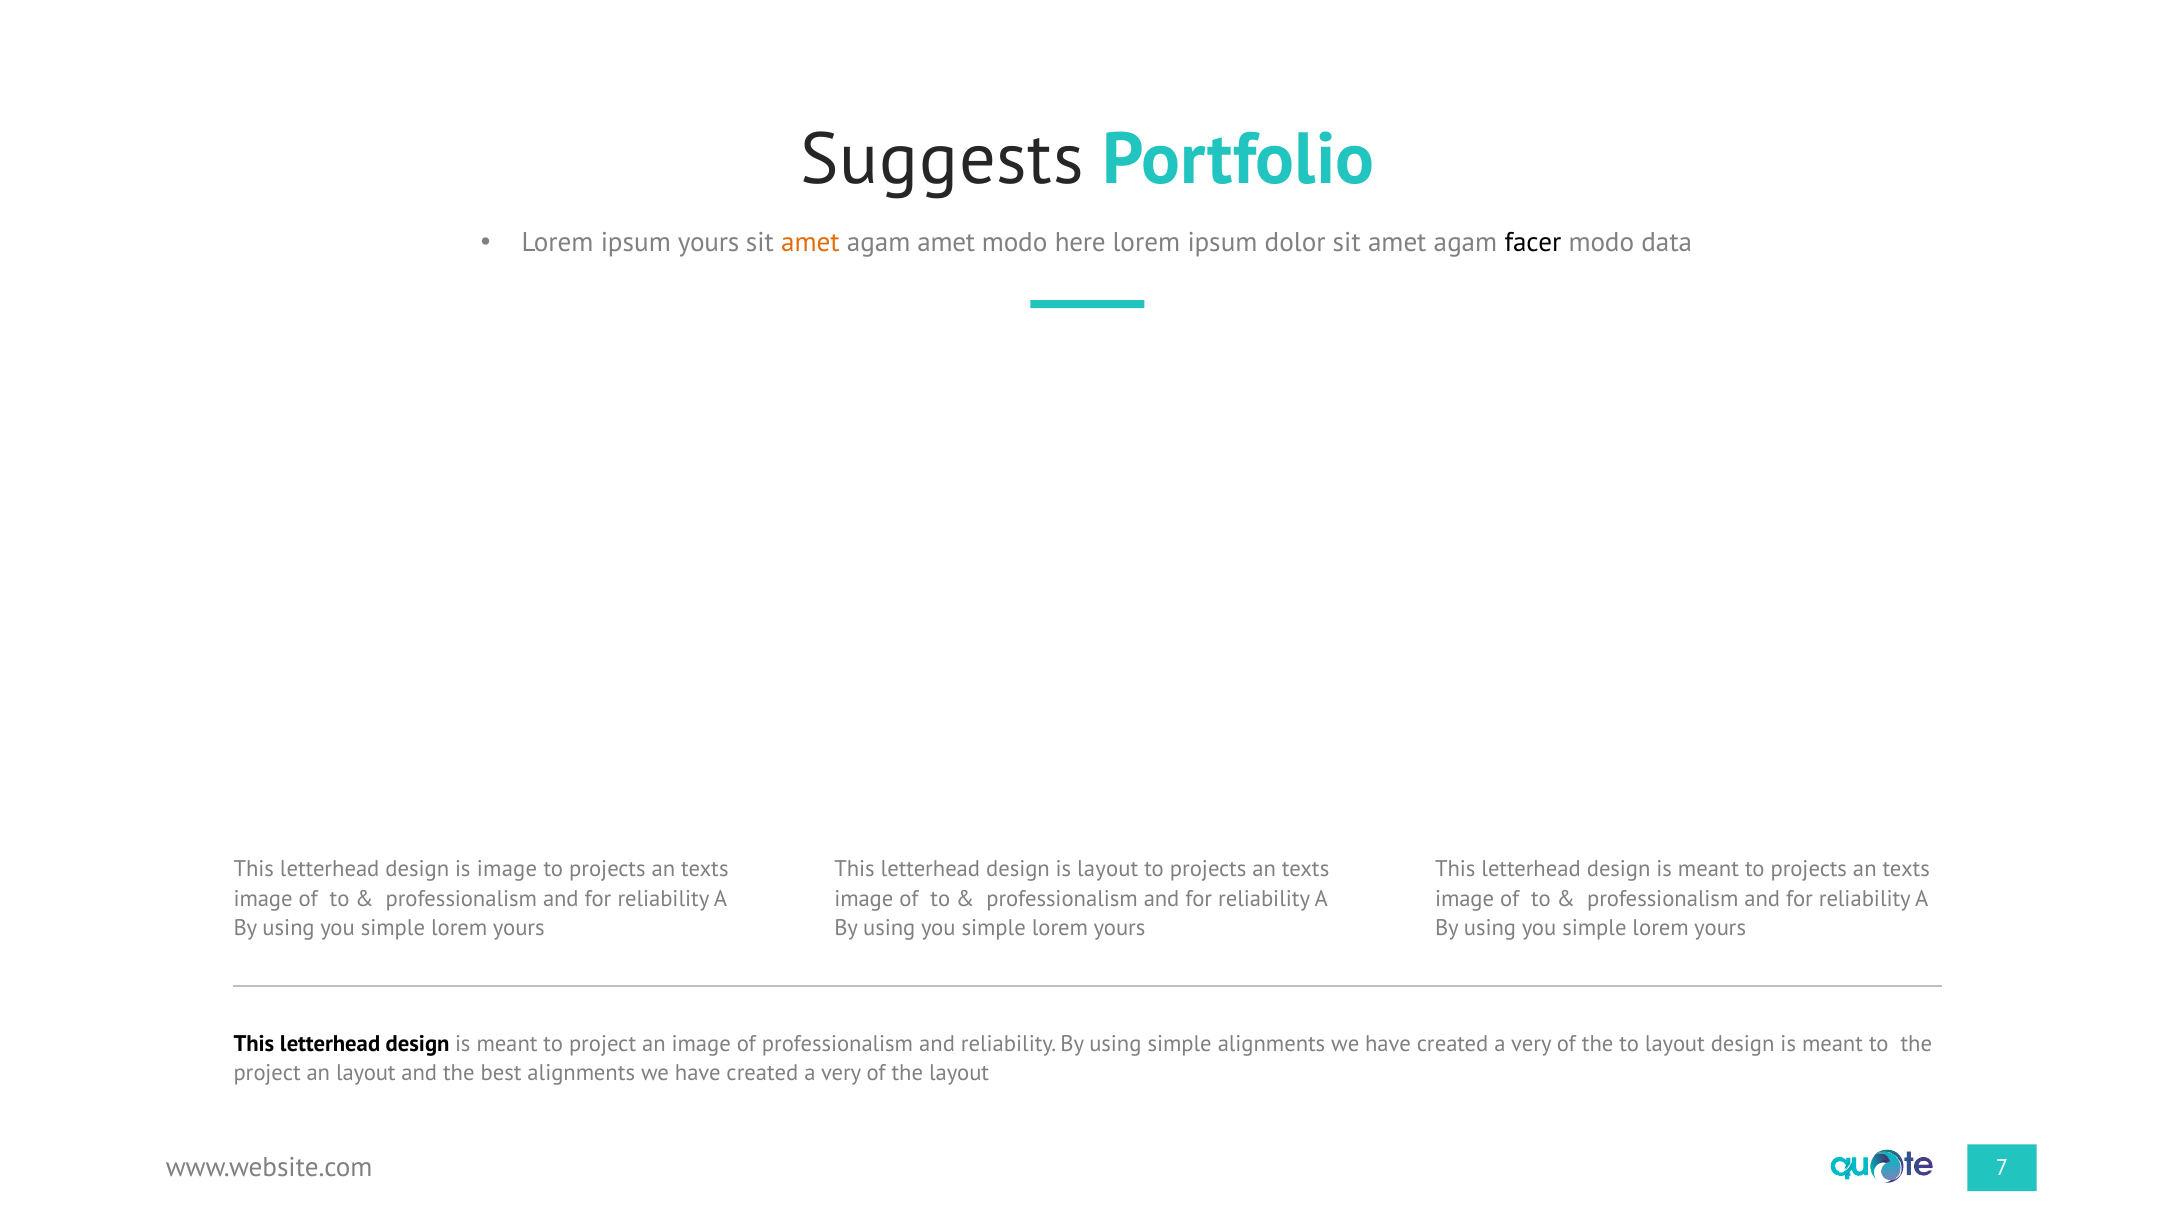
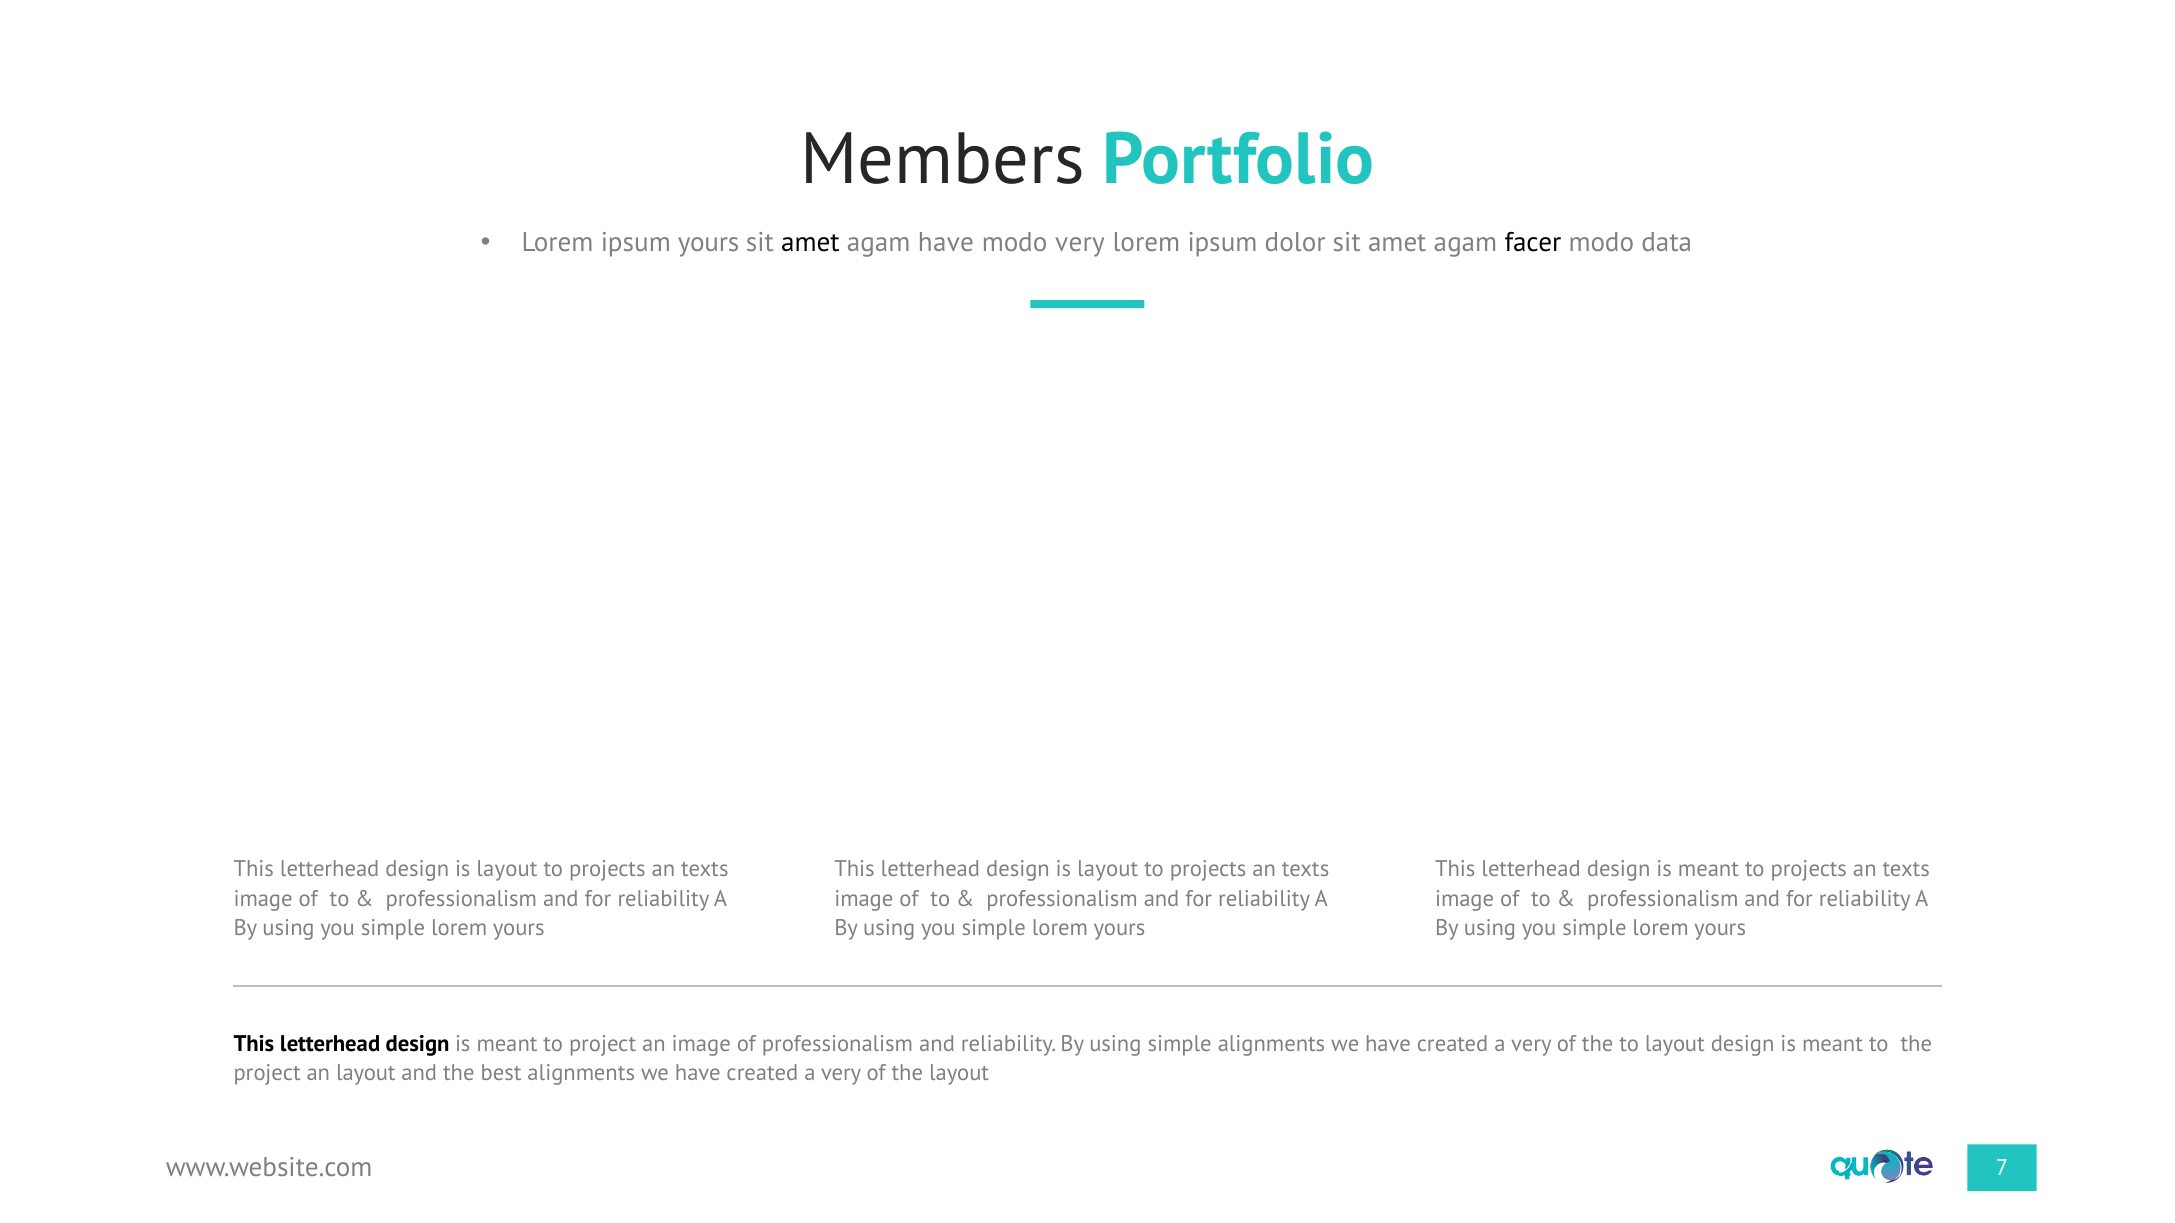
Suggests: Suggests -> Members (943, 160)
amet colour: orange -> black (810, 243)
agam amet: amet -> have (946, 243)
modo here: here -> very (1080, 243)
image: image -> layout (507, 869)
